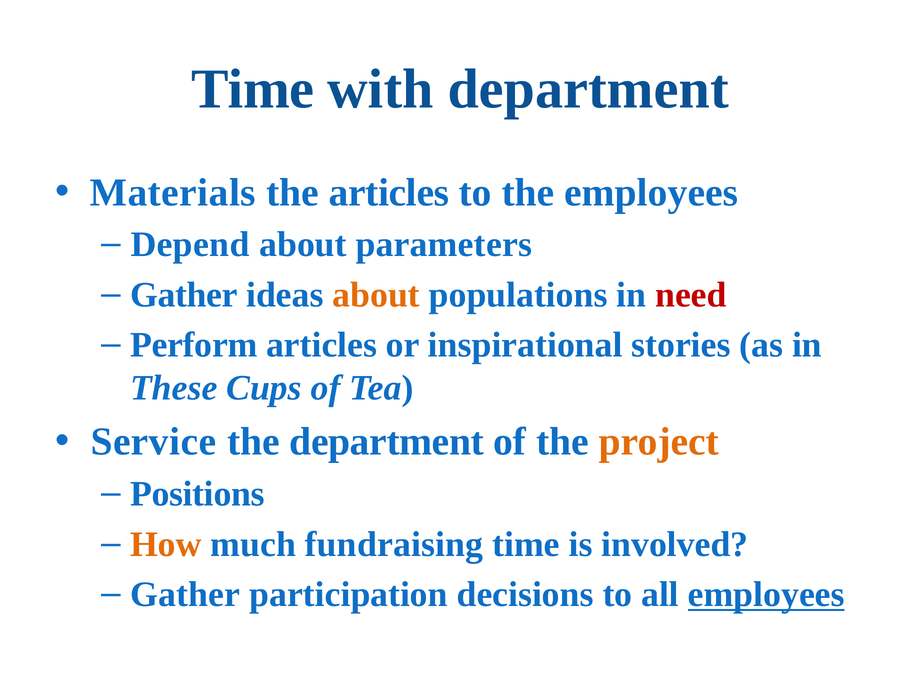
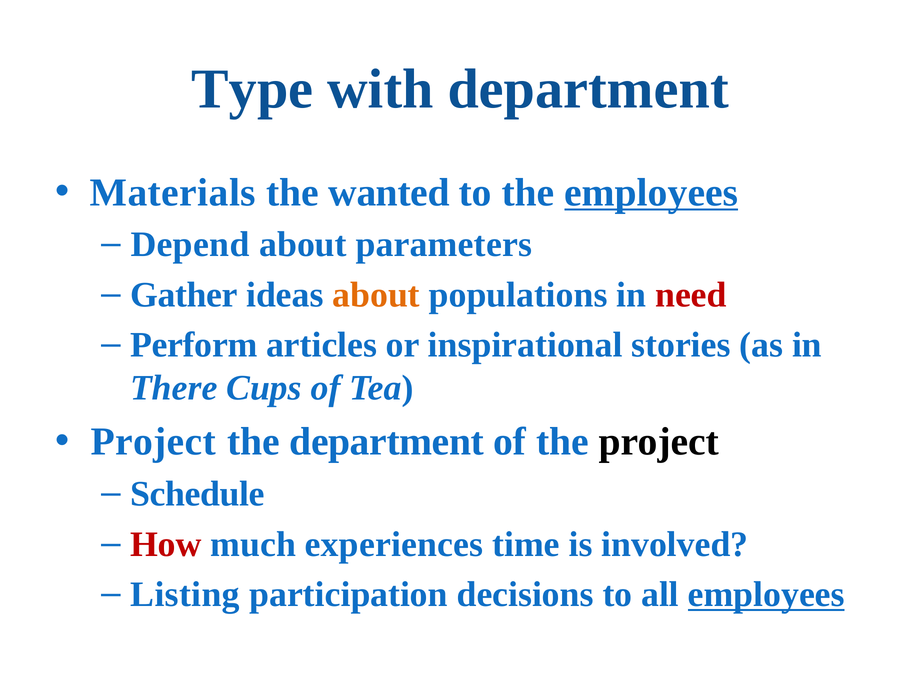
Time: Time -> Type (252, 89)
the articles: articles -> wanted (389, 192)
employees underline: none -> present (651, 192)
These: These -> There (174, 388)
Service: Service -> Project (153, 442)
project colour: orange -> black (659, 442)
Positions: Positions -> Schedule (197, 494)
How colour: orange -> red (166, 544)
fundraising: fundraising -> experiences (394, 544)
Gather: Gather -> Listing (185, 594)
